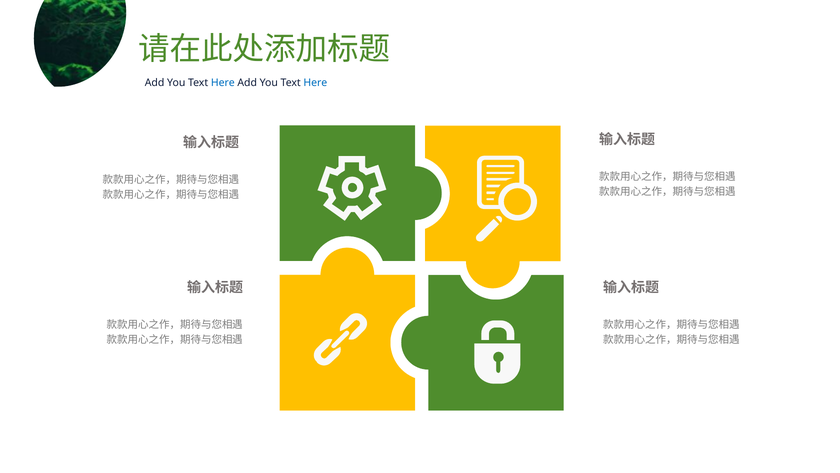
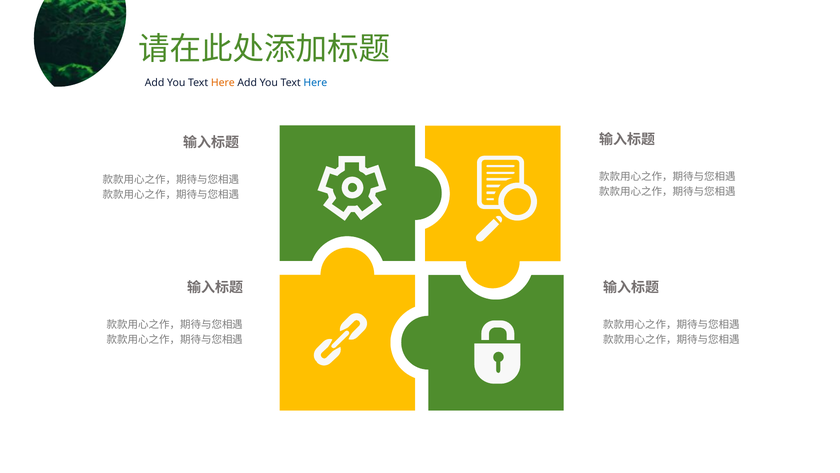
Here colour: blue -> orange (223, 83)
